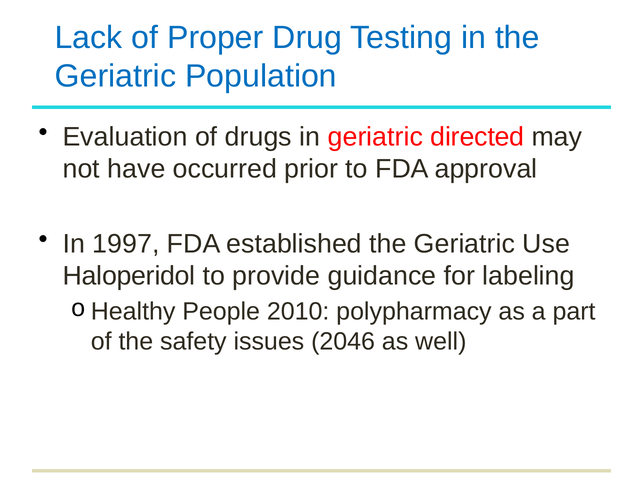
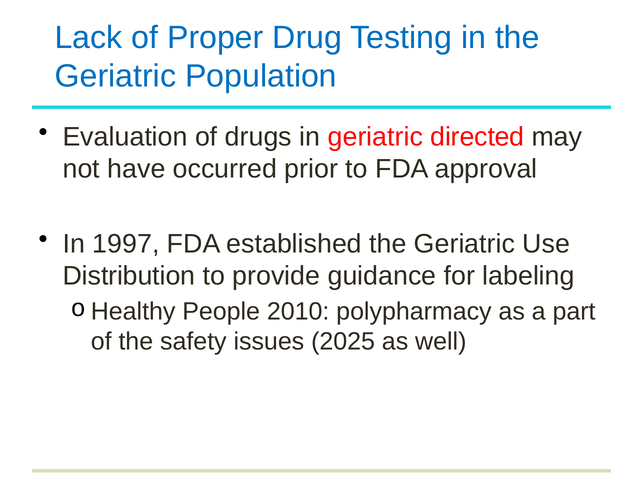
Haloperidol: Haloperidol -> Distribution (129, 276)
2046: 2046 -> 2025 (343, 341)
